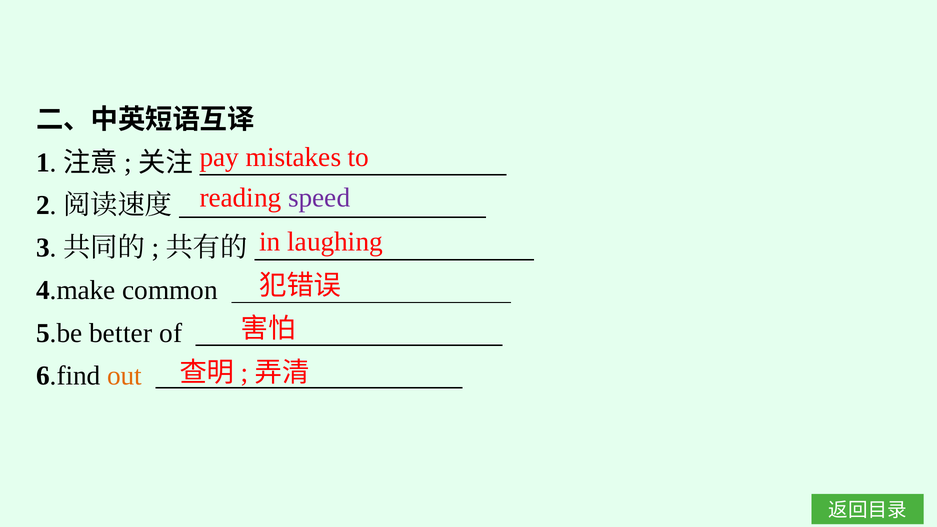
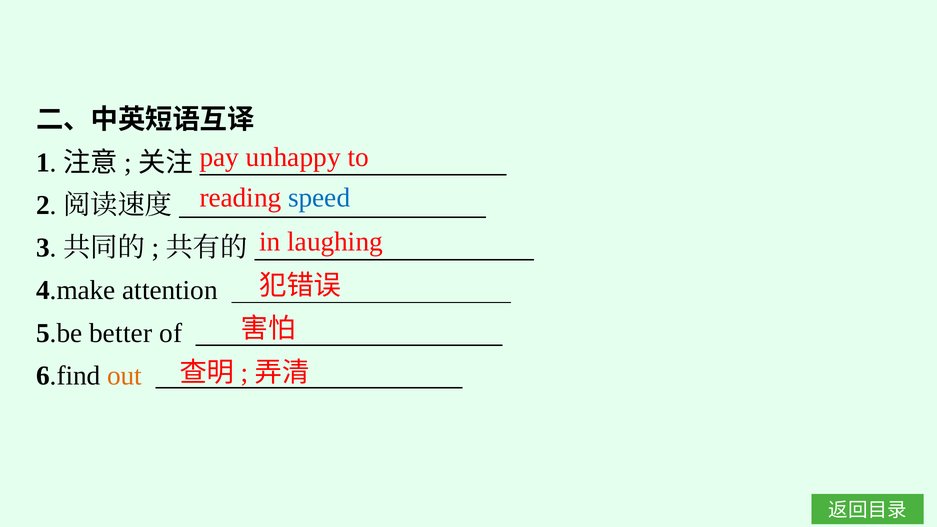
mistakes: mistakes -> unhappy (293, 157)
speed colour: purple -> blue (319, 198)
common: common -> attention (170, 291)
